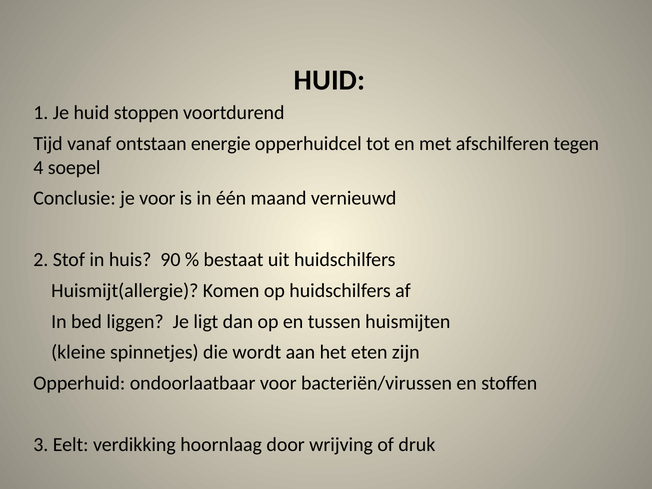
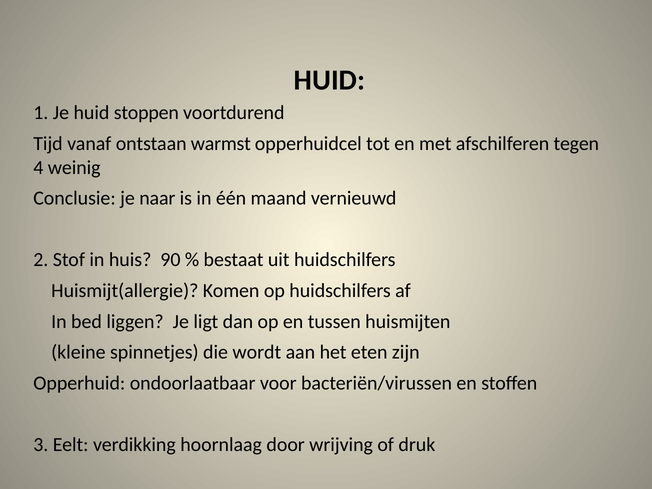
energie: energie -> warmst (221, 144)
soepel: soepel -> weinig (74, 168)
je voor: voor -> naar (157, 198)
